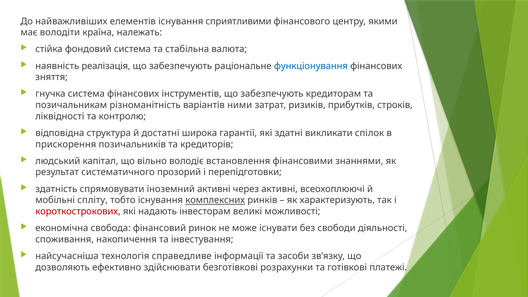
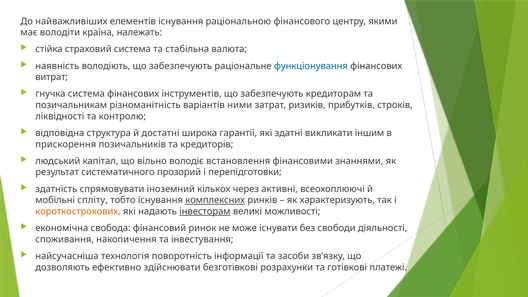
сприятливими: сприятливими -> раціональною (238, 21)
фондовий: фондовий -> страховий (88, 49)
реалізація: реалізація -> володіють (106, 66)
зняття: зняття -> витрат (52, 77)
спілок: спілок -> іншим (370, 133)
іноземний активні: активні -> кількох (214, 189)
короткострокових colour: red -> orange (78, 211)
інвесторам underline: none -> present (205, 211)
справедливе: справедливе -> поворотність (182, 256)
